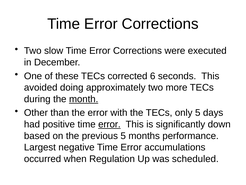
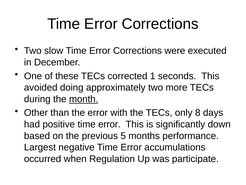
6: 6 -> 1 (153, 76)
only 5: 5 -> 8 (198, 113)
error underline: present -> none (109, 124)
scheduled: scheduled -> participate (195, 158)
